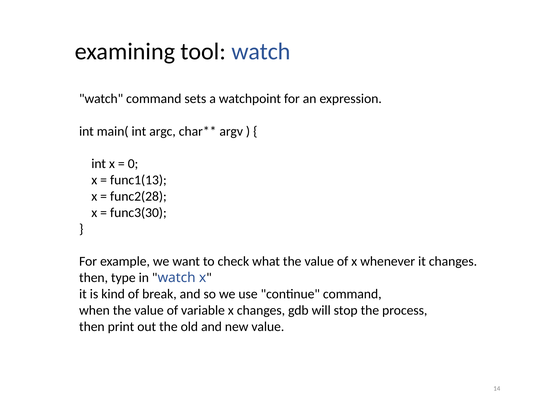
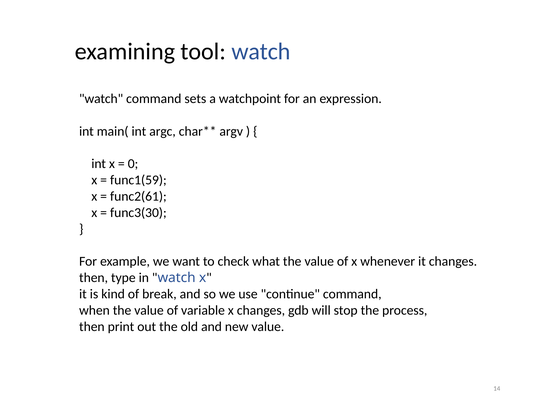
func1(13: func1(13 -> func1(59 (138, 180)
func2(28: func2(28 -> func2(61 (138, 197)
